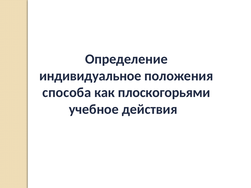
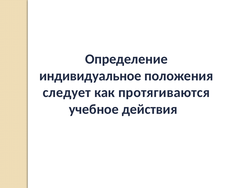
способа: способа -> следует (67, 93)
плоскогорьями: плоскогорьями -> протягиваются (164, 93)
